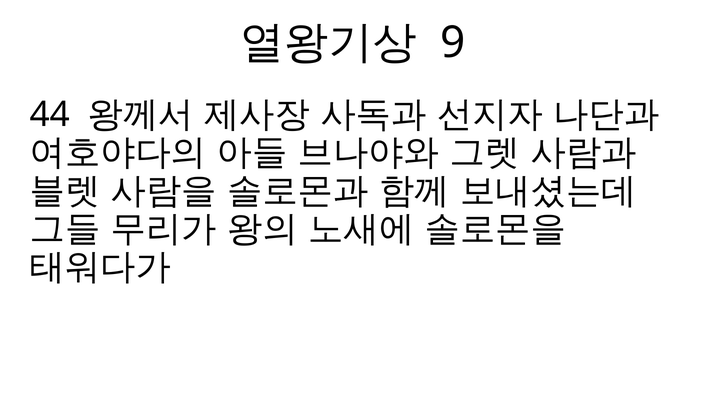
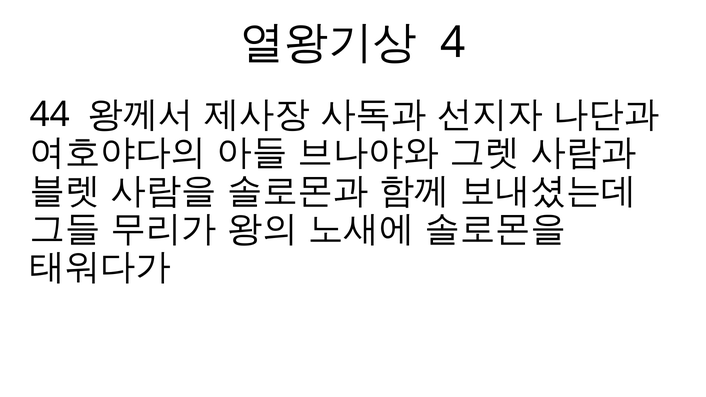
9: 9 -> 4 (453, 43)
